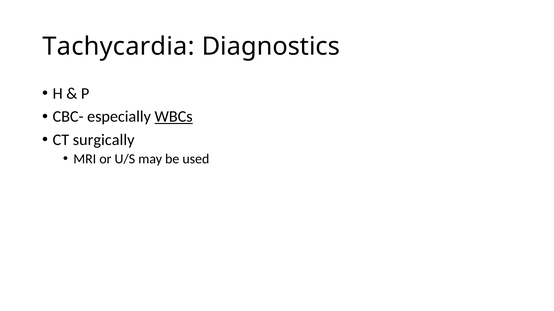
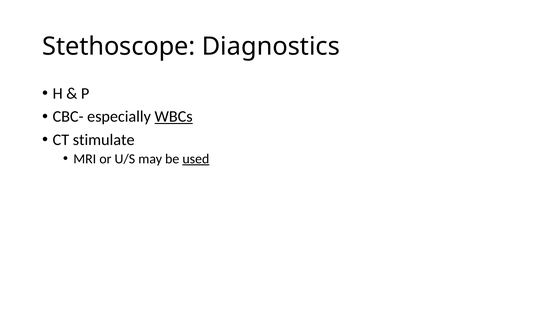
Tachycardia: Tachycardia -> Stethoscope (119, 47)
surgically: surgically -> stimulate (104, 140)
used underline: none -> present (196, 159)
